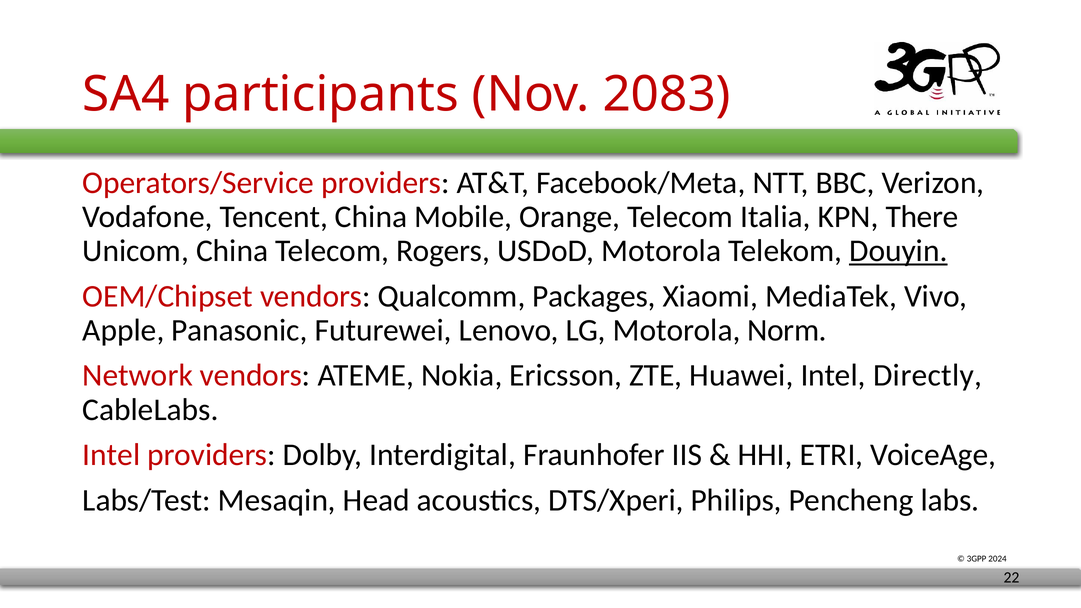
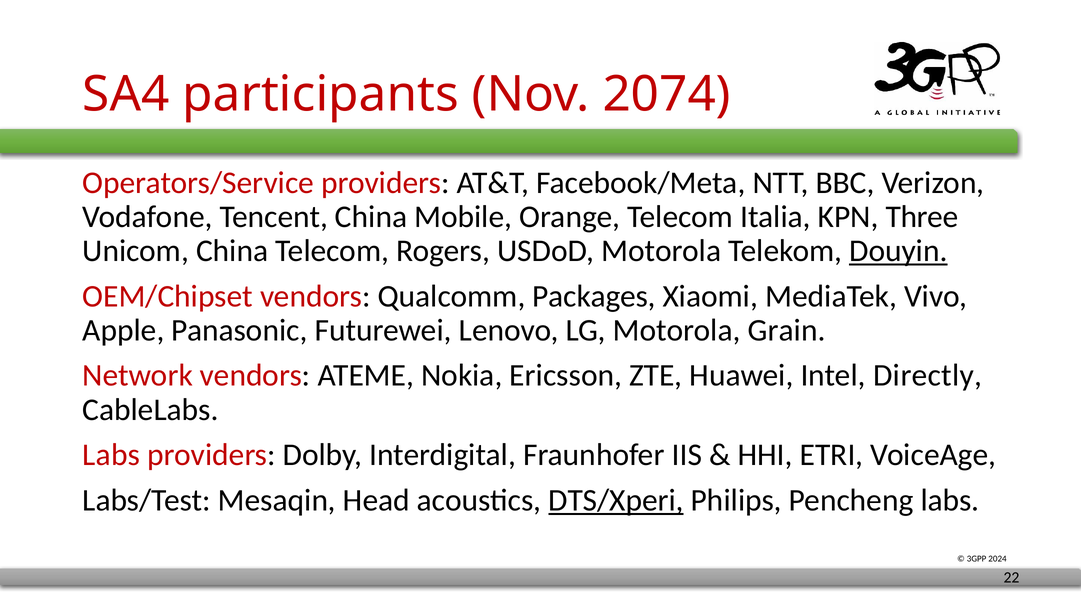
2083: 2083 -> 2074 (667, 95)
There: There -> Three (922, 217)
Norm: Norm -> Grain (787, 330)
Intel: Intel -> Labs (111, 455)
DTS/Xperi underline: none -> present (616, 500)
